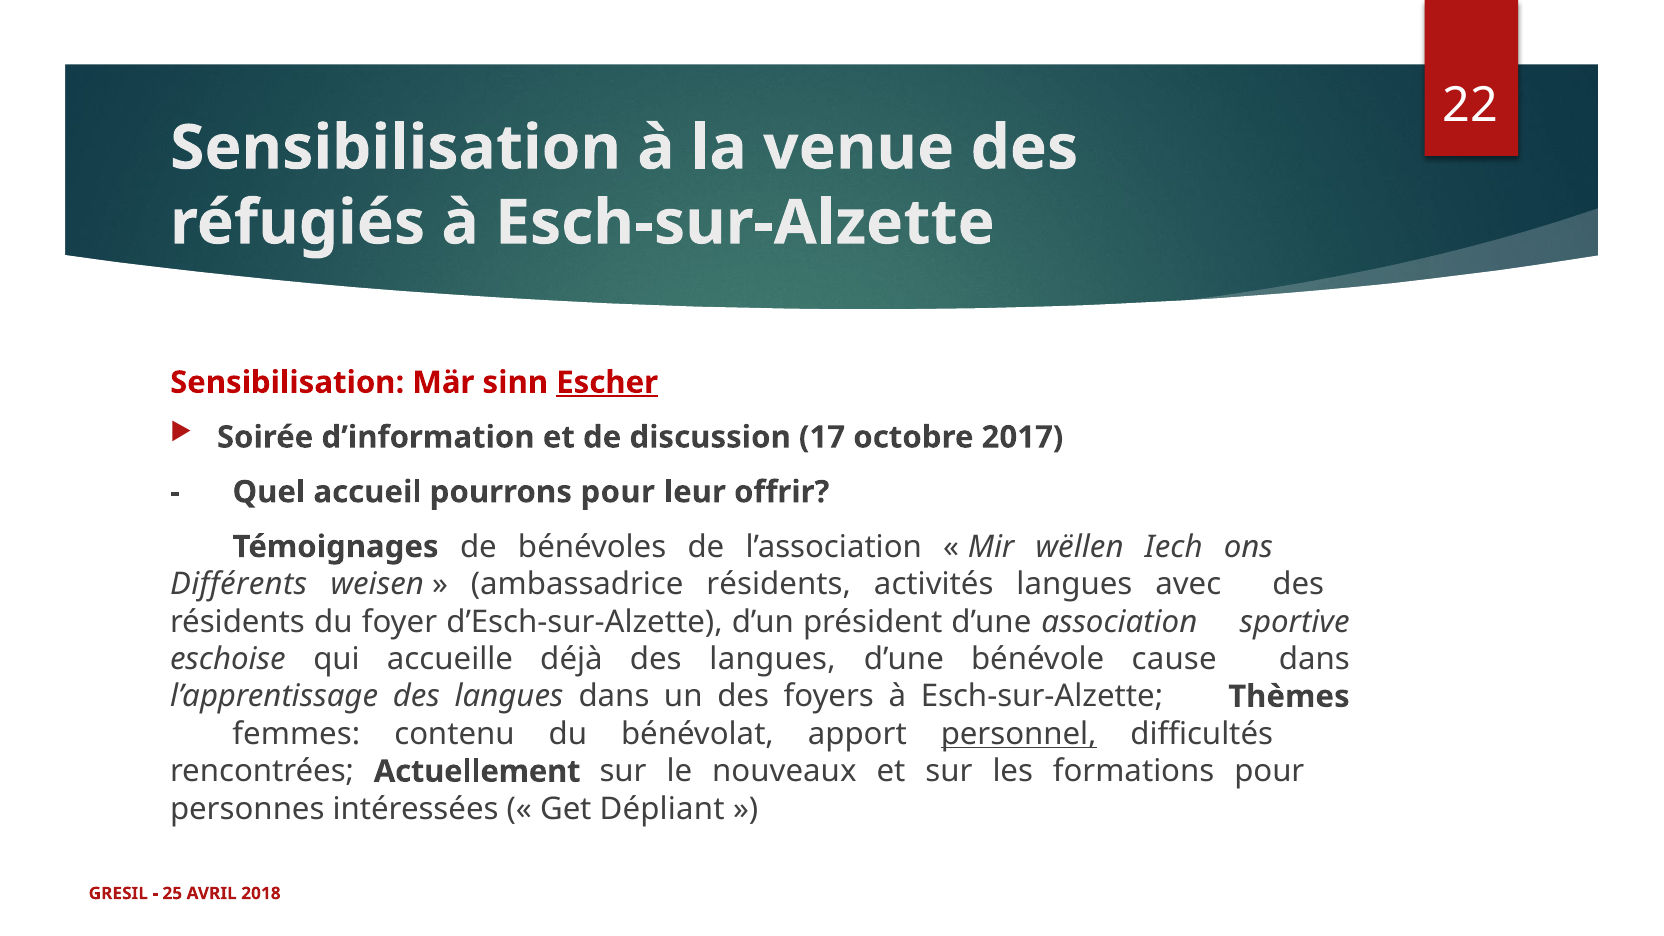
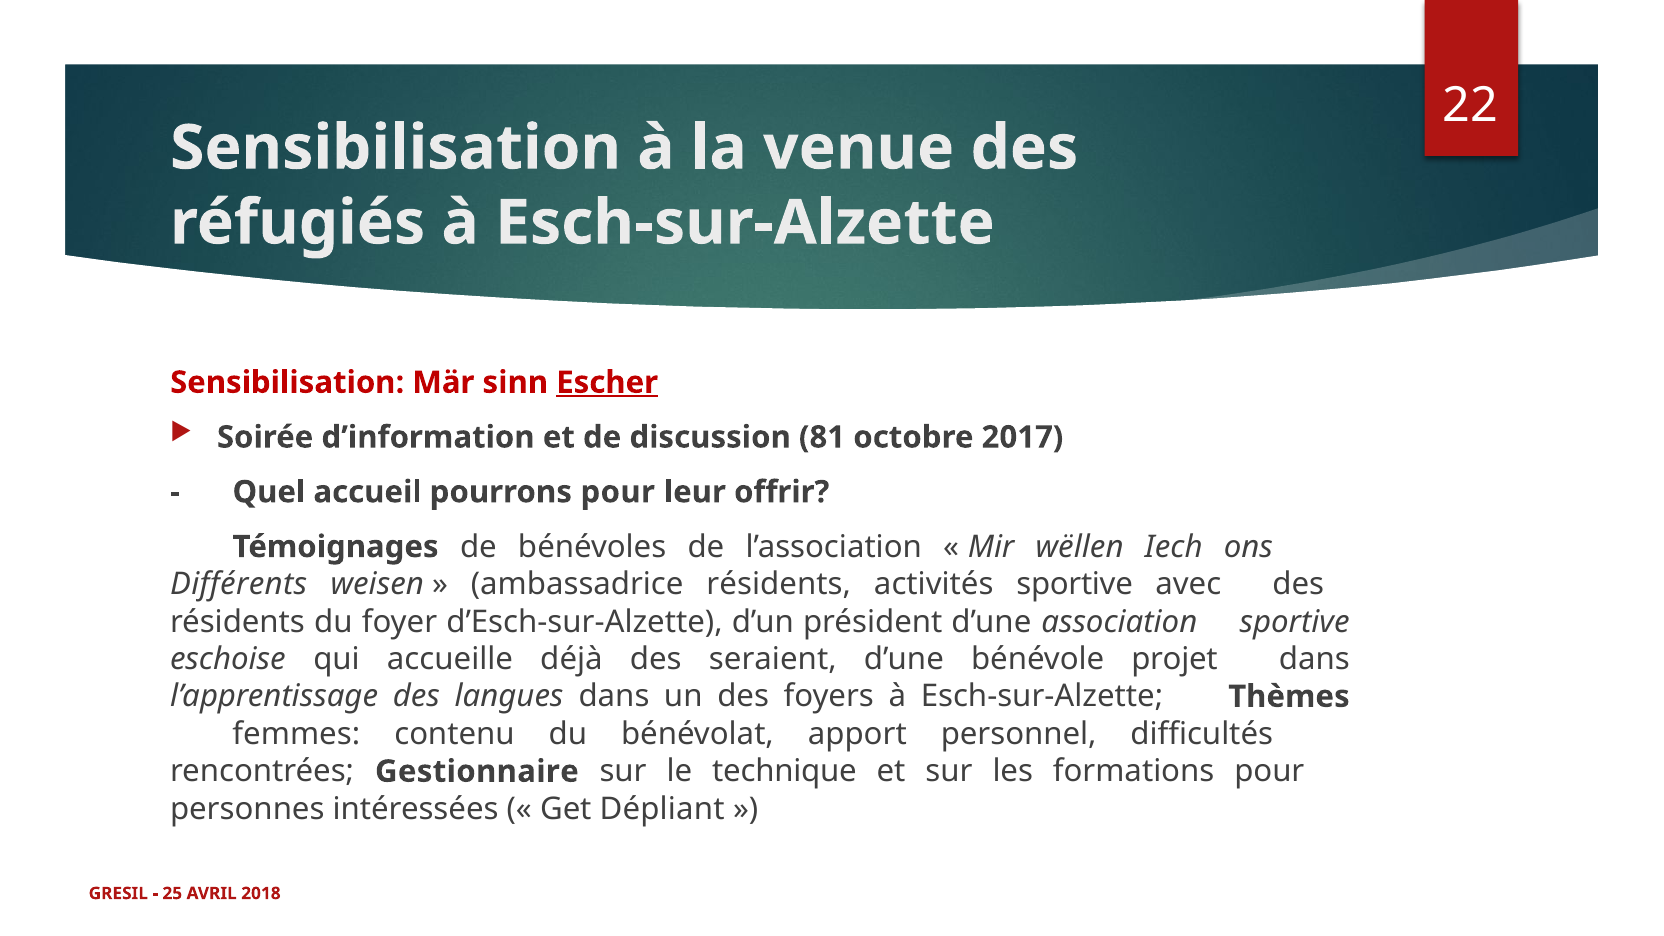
17: 17 -> 81 (822, 437)
activités langues: langues -> sportive (1075, 584)
déjà des langues: langues -> seraient (773, 659)
cause: cause -> projet (1174, 659)
personnel underline: present -> none (1019, 734)
Actuellement: Actuellement -> Gestionnaire (477, 771)
nouveaux: nouveaux -> technique (784, 771)
